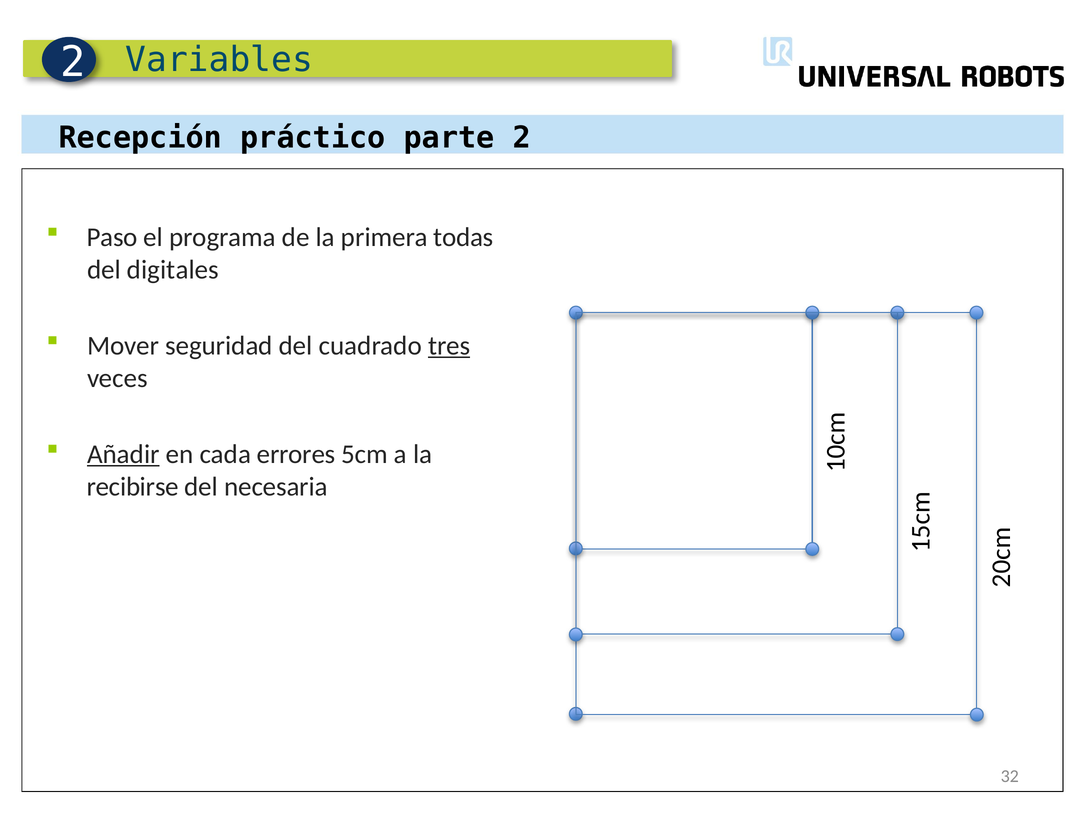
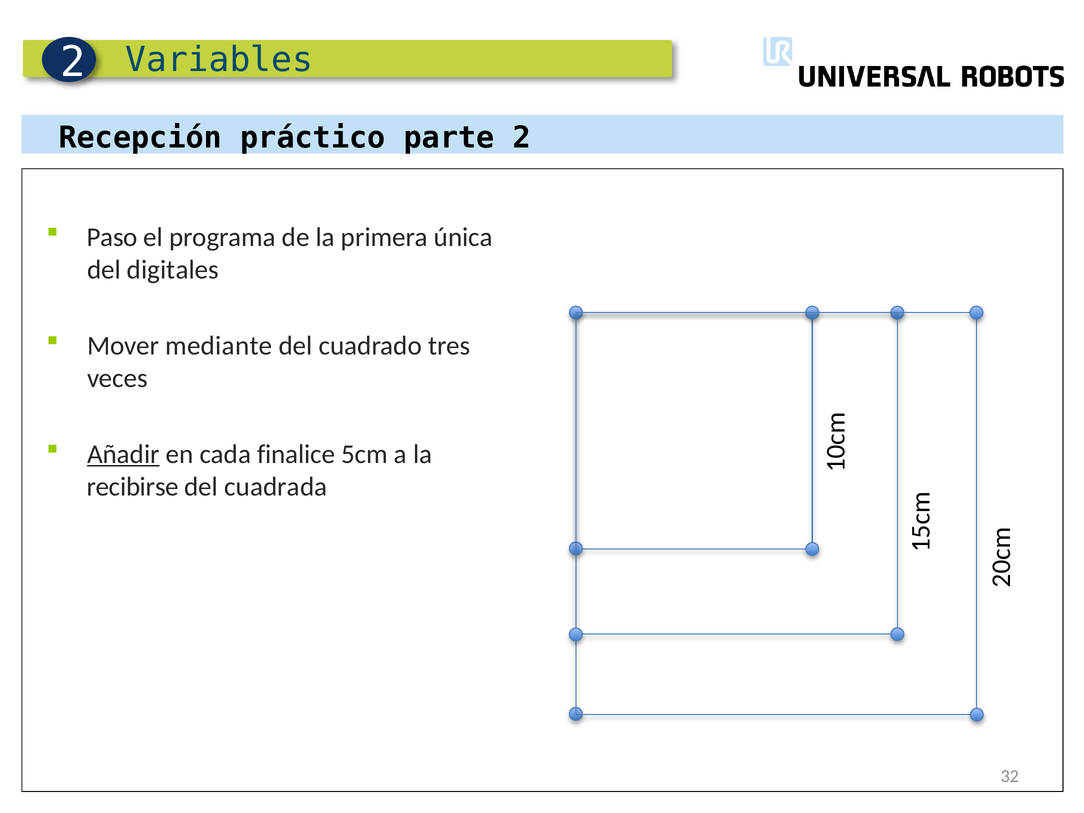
todas: todas -> única (463, 237)
seguridad: seguridad -> mediante (219, 346)
tres underline: present -> none (449, 346)
errores: errores -> finalice (296, 454)
necesaria: necesaria -> cuadrada (276, 487)
